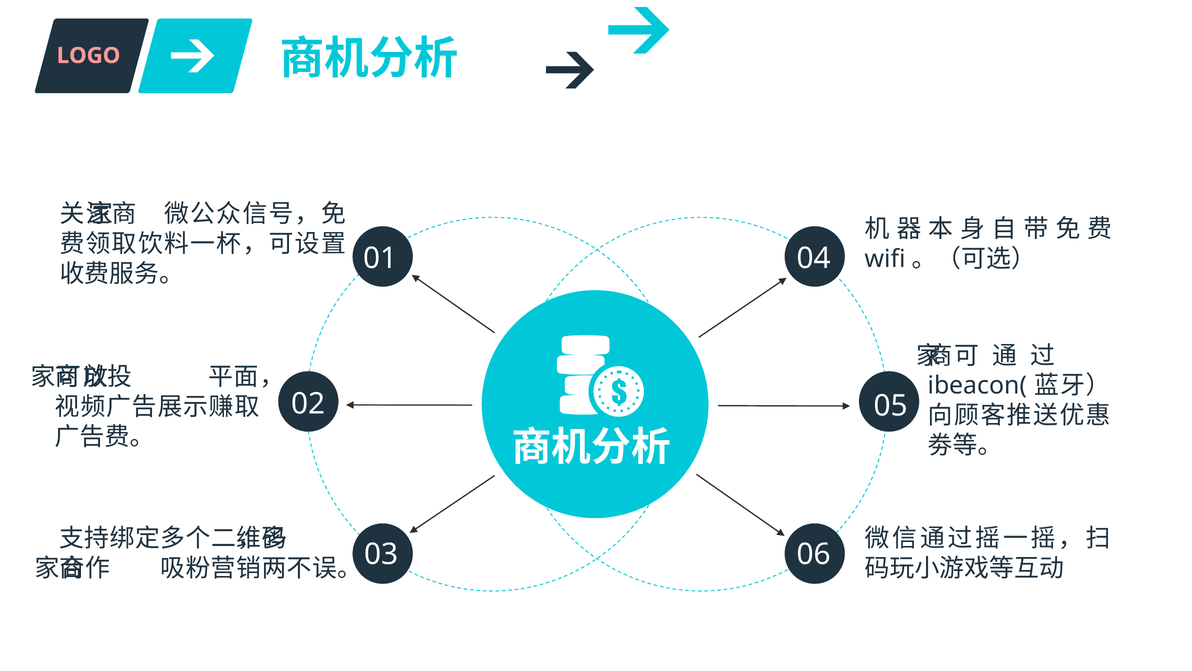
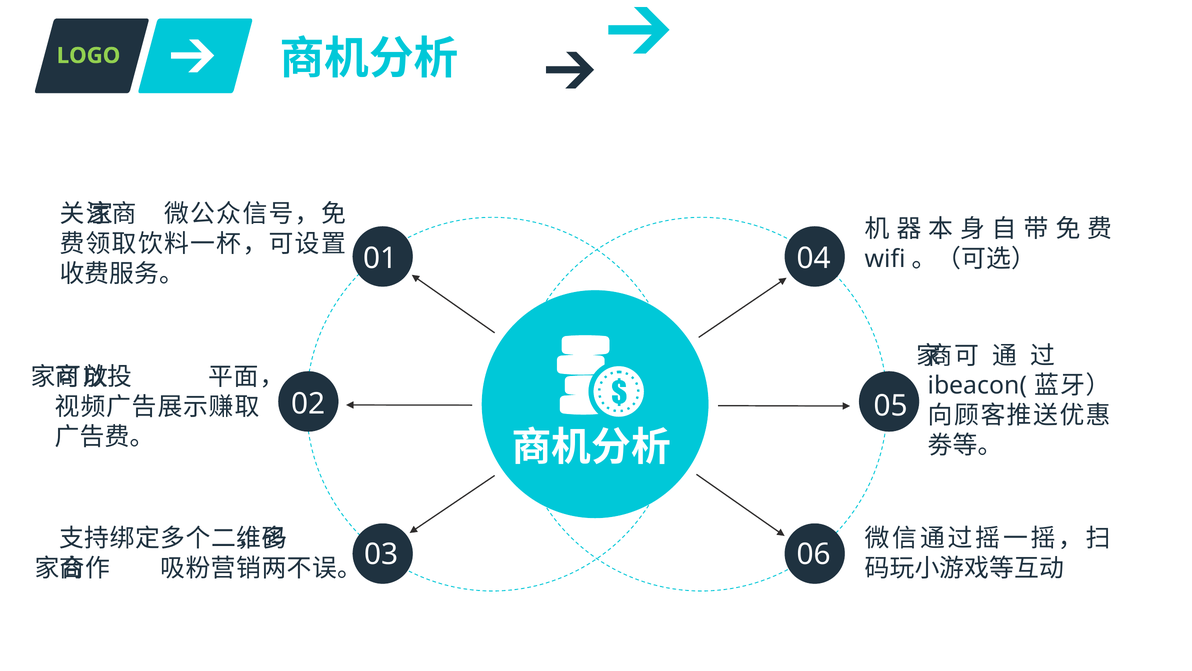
LOGO colour: pink -> light green (89, 56)
